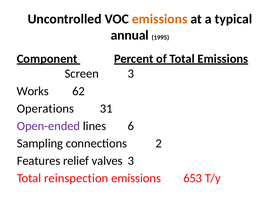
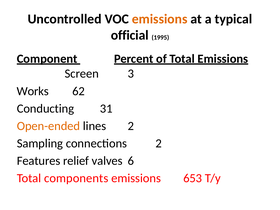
annual: annual -> official (130, 35)
Operations: Operations -> Conducting (45, 109)
Open-ended colour: purple -> orange (48, 126)
lines 6: 6 -> 2 (131, 126)
valves 3: 3 -> 6 (131, 161)
reinspection: reinspection -> components (76, 178)
